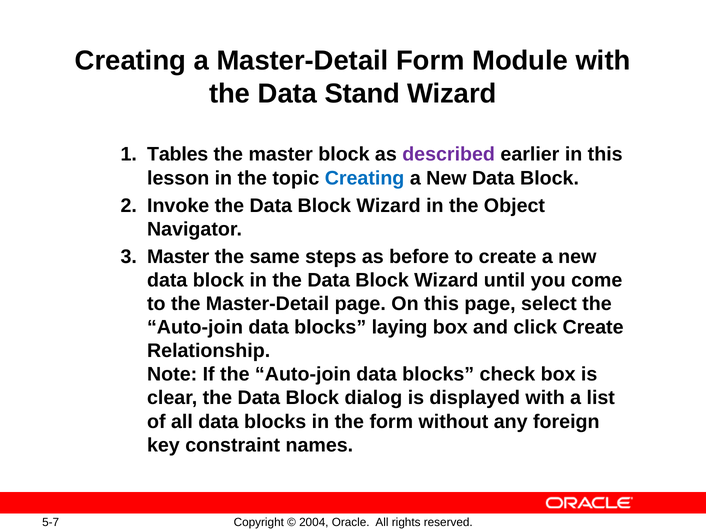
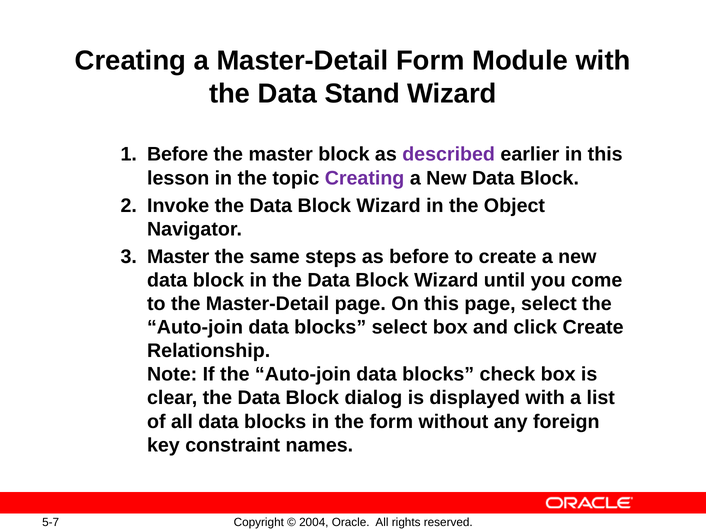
1 Tables: Tables -> Before (178, 154)
Creating colour: blue -> purple (365, 178)
blocks laying: laying -> select (399, 327)
